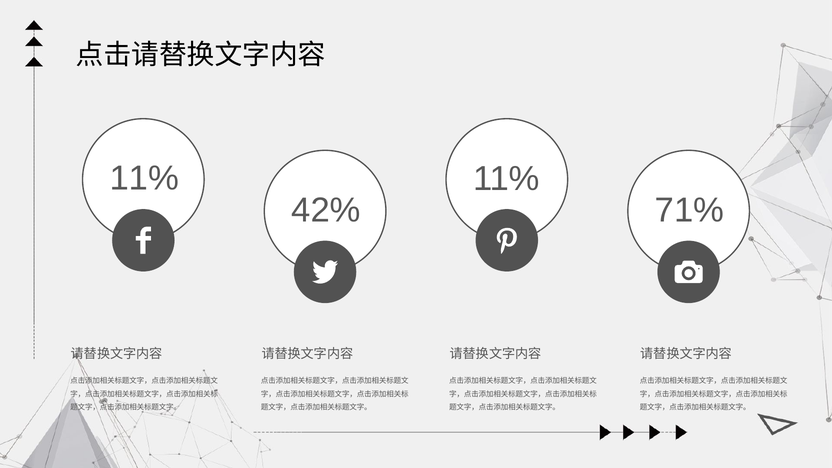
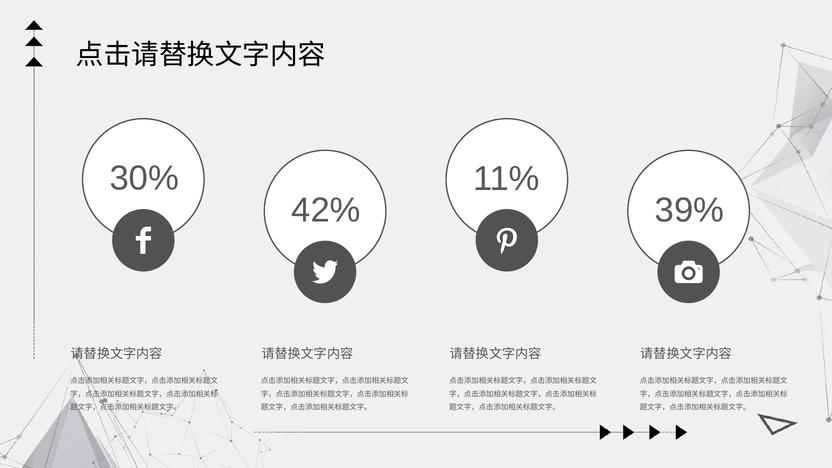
11%: 11% -> 30% (144, 178)
71%: 71% -> 39% (690, 210)
